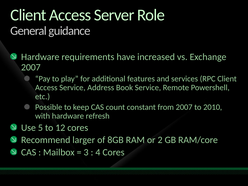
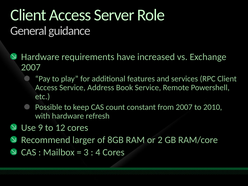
5: 5 -> 9 (40, 128)
